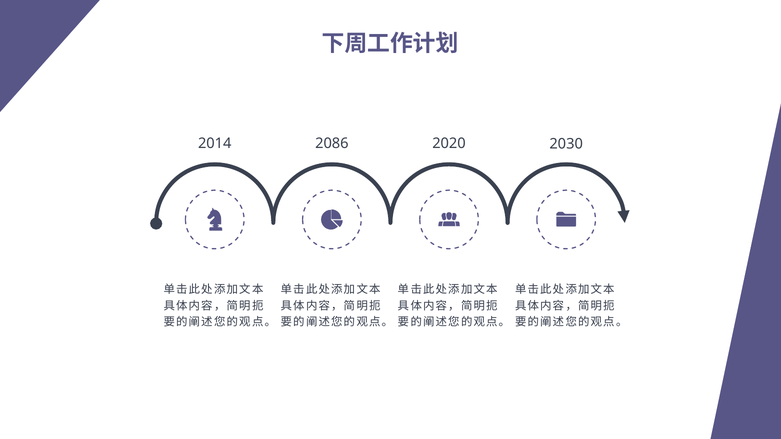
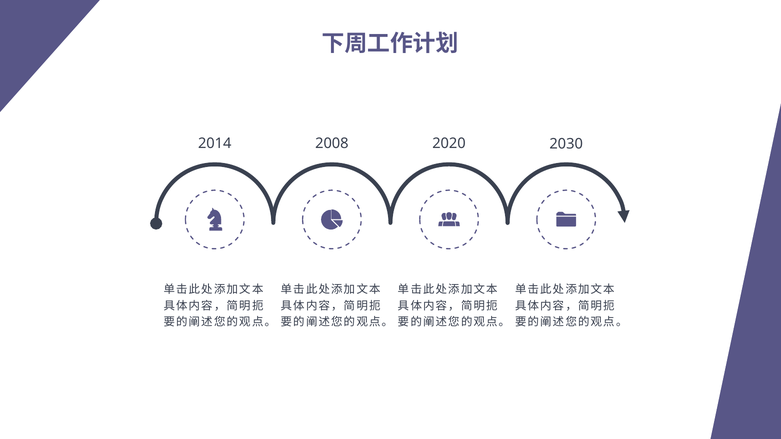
2086: 2086 -> 2008 (332, 143)
